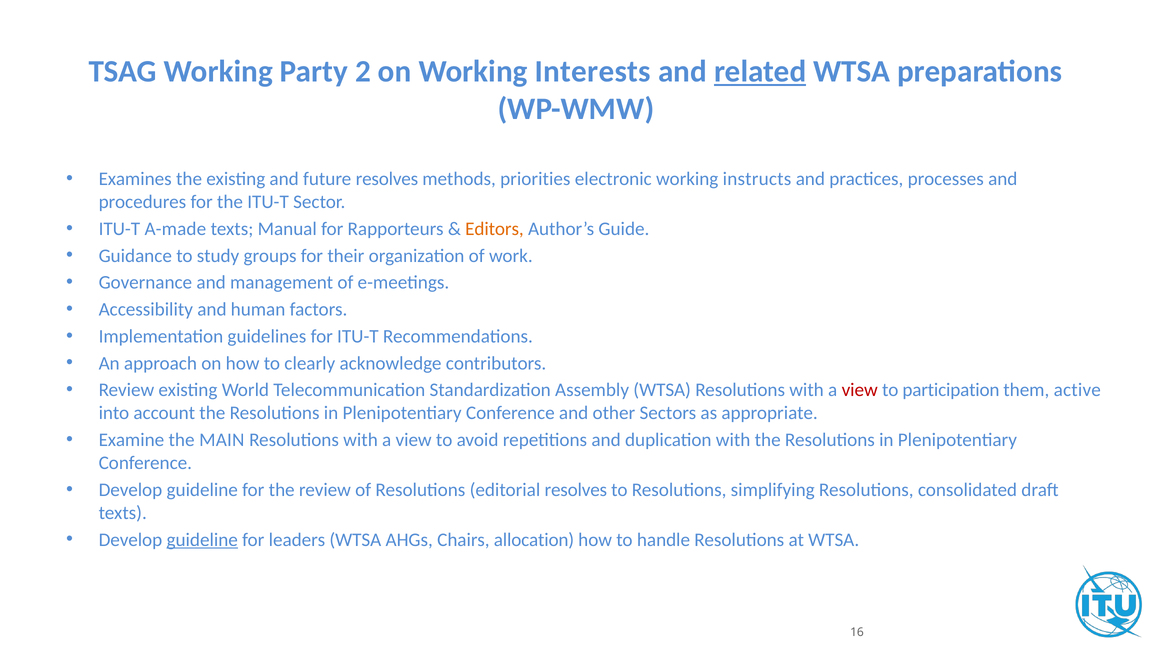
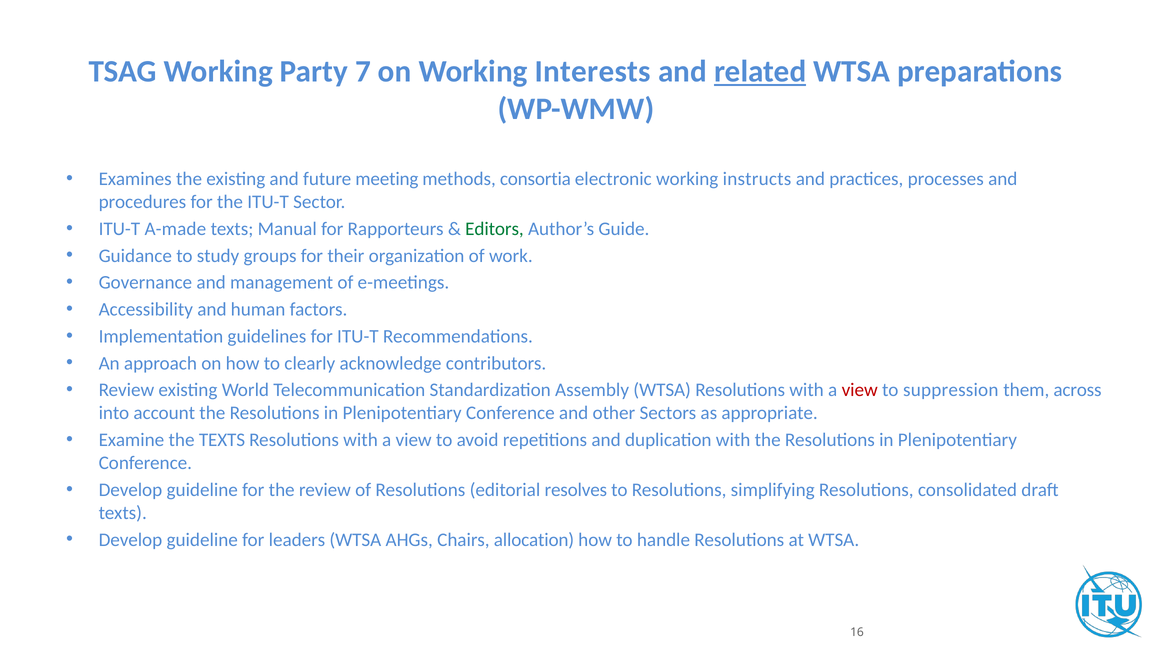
2: 2 -> 7 (363, 72)
future resolves: resolves -> meeting (387, 179)
priorities: priorities -> consortia (535, 179)
Editors colour: orange -> green (494, 229)
participation: participation -> suppression (951, 390)
active: active -> across (1077, 390)
the MAIN: MAIN -> TEXTS (222, 440)
guideline underline: present -> none (202, 540)
